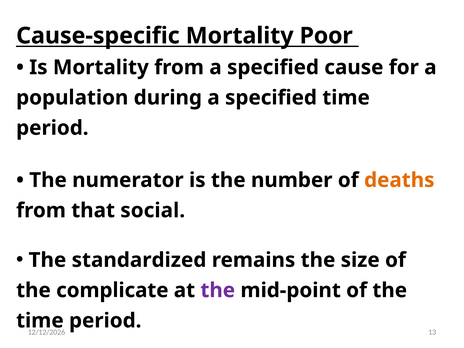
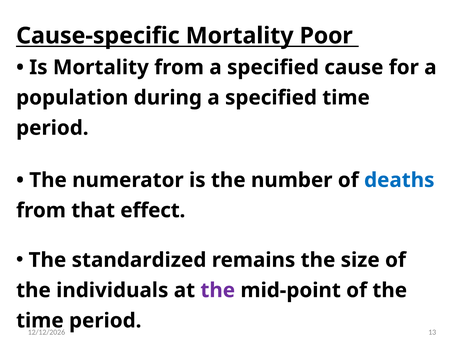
deaths colour: orange -> blue (399, 180)
social: social -> effect (153, 210)
complicate: complicate -> individuals (112, 290)
